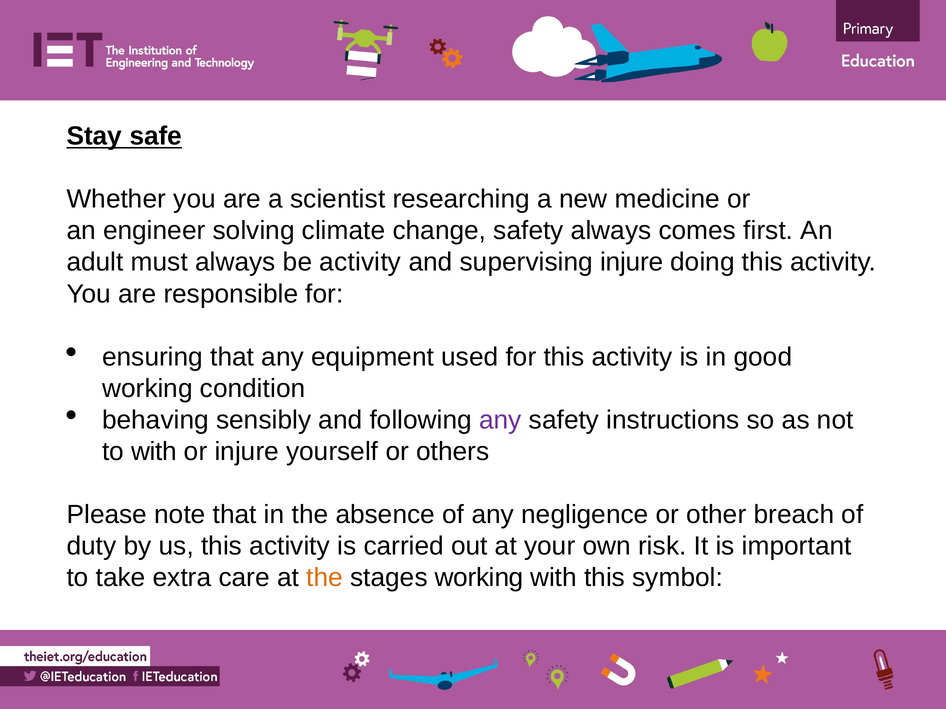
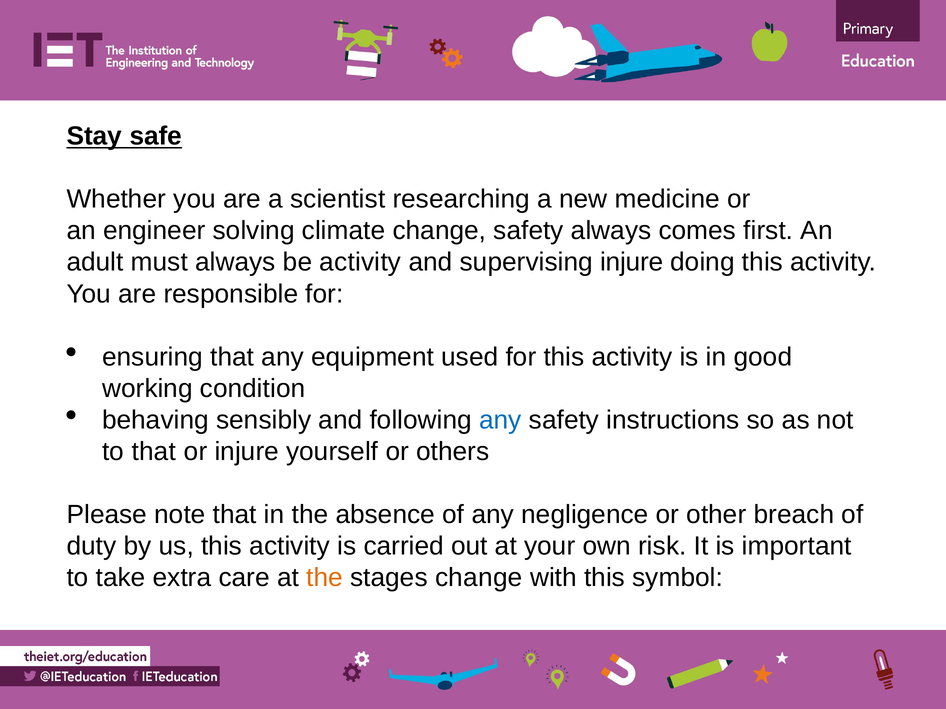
any colour: purple -> blue (500, 420)
to with: with -> that (154, 452)
stages working: working -> change (479, 578)
